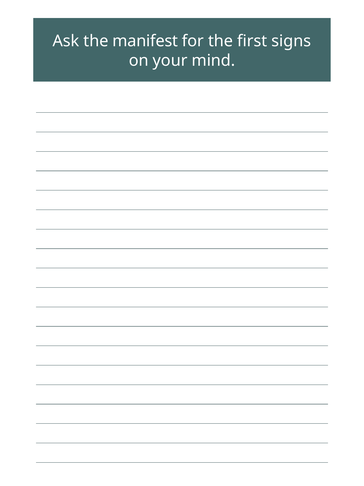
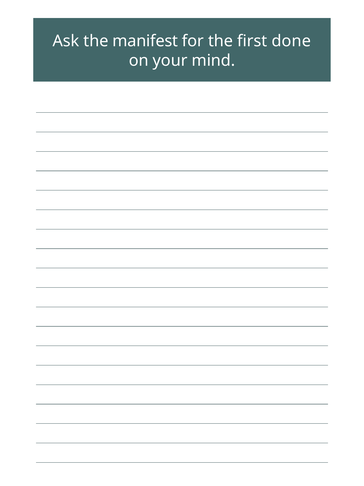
signs: signs -> done (291, 41)
